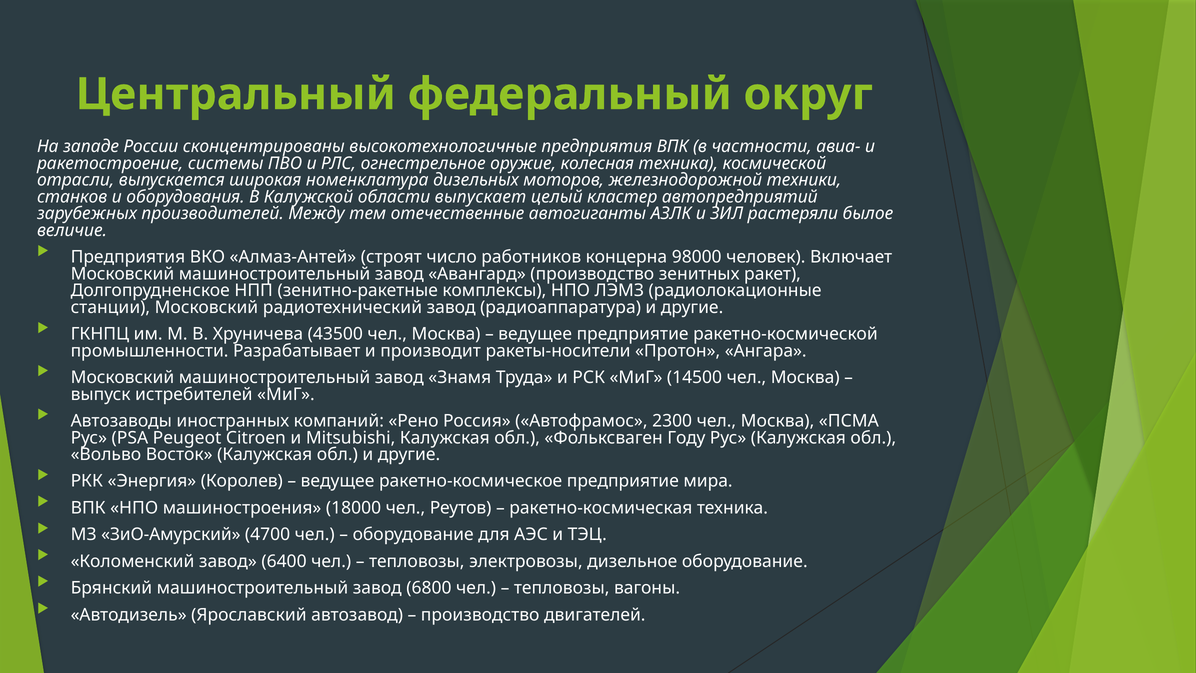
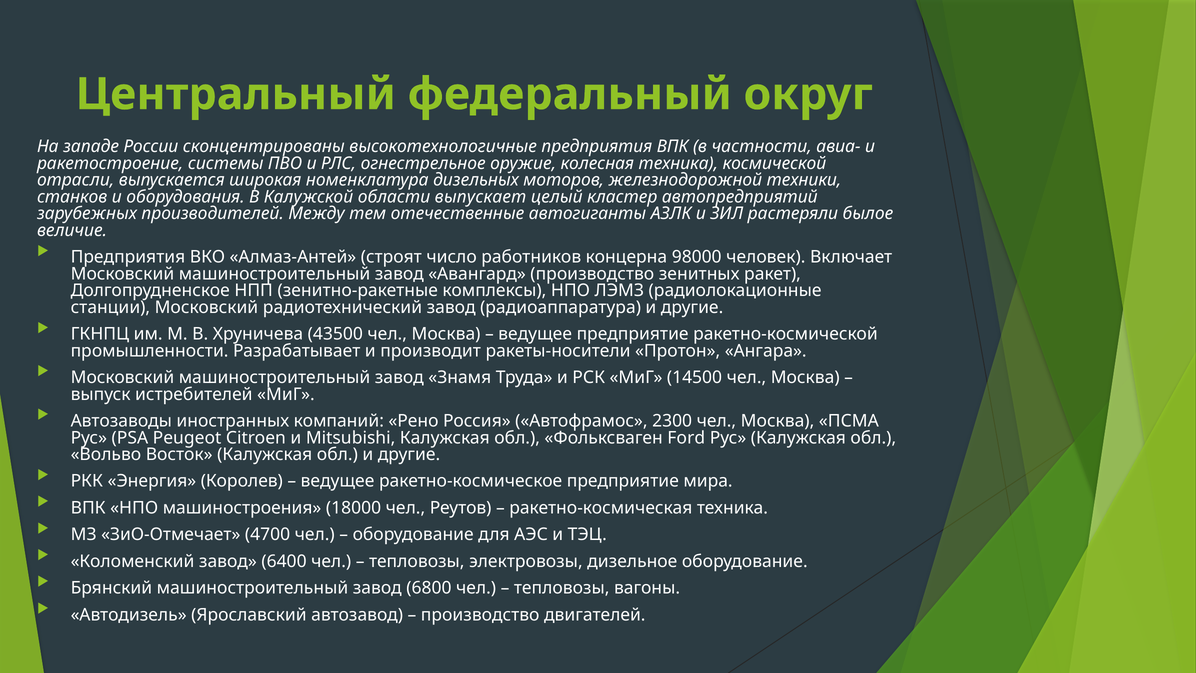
Году: Году -> Ford (686, 438)
ЗиО-Амурский: ЗиО-Амурский -> ЗиО-Отмечает (171, 534)
